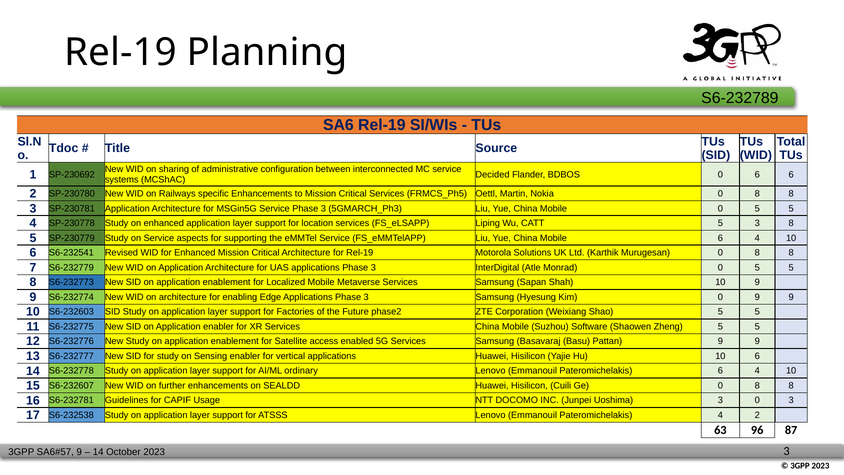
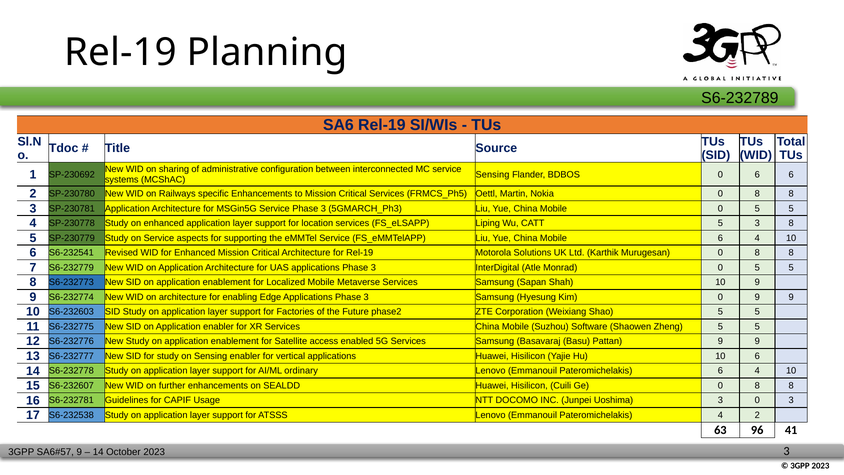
Decided: Decided -> Sensing (492, 174)
87: 87 -> 41 (791, 430)
